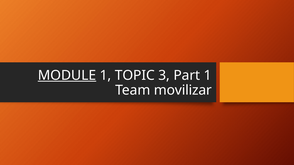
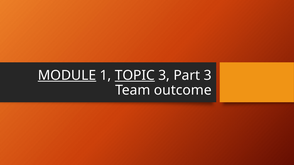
TOPIC underline: none -> present (135, 76)
Part 1: 1 -> 3 (208, 76)
movilizar: movilizar -> outcome (183, 90)
